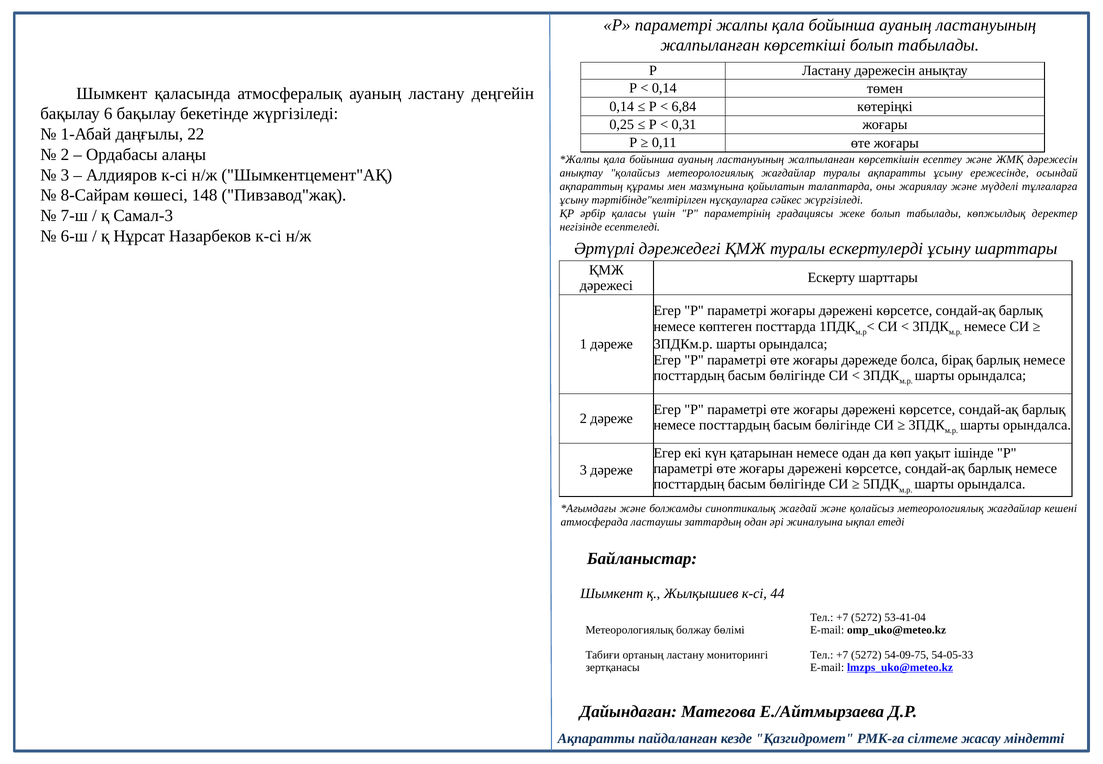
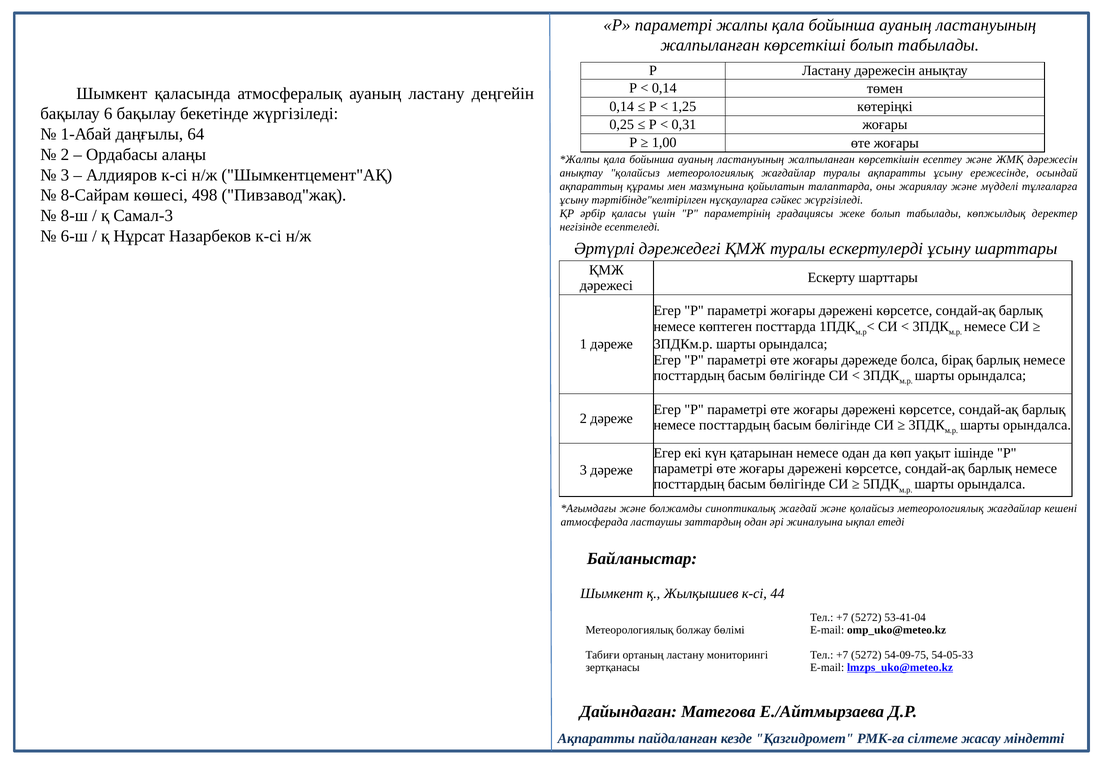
6,84: 6,84 -> 1,25 (684, 106)
22: 22 -> 64 (196, 134)
0,11: 0,11 -> 1,00 (664, 143)
148: 148 -> 498 (205, 195)
7-ш: 7-ш -> 8-ш (74, 216)
